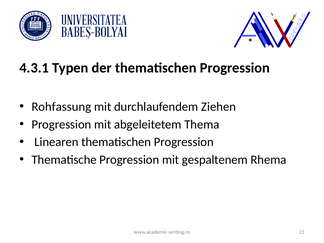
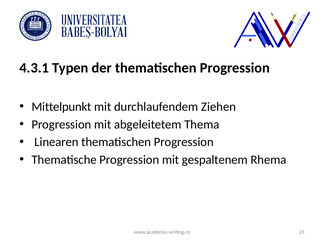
Rohfassung: Rohfassung -> Mittelpunkt (61, 107)
